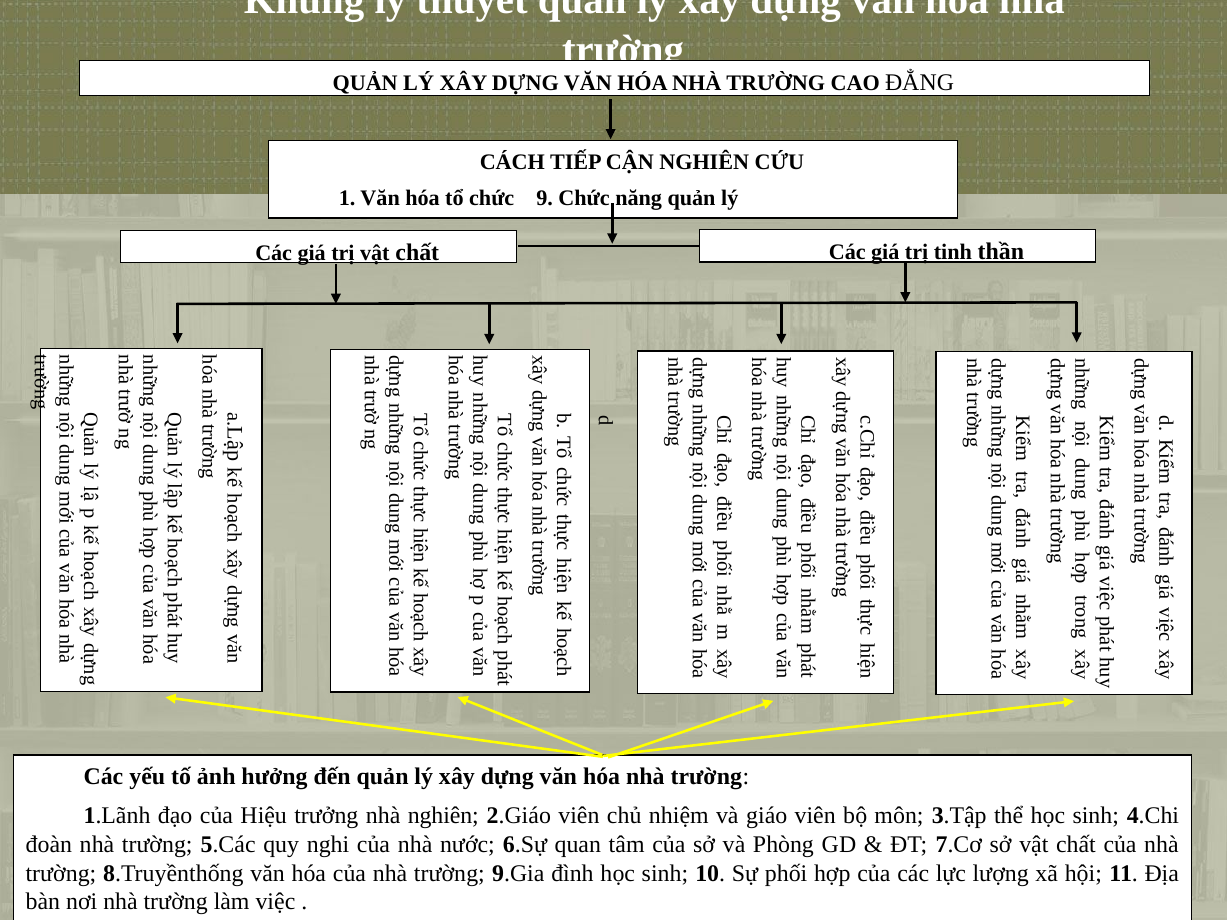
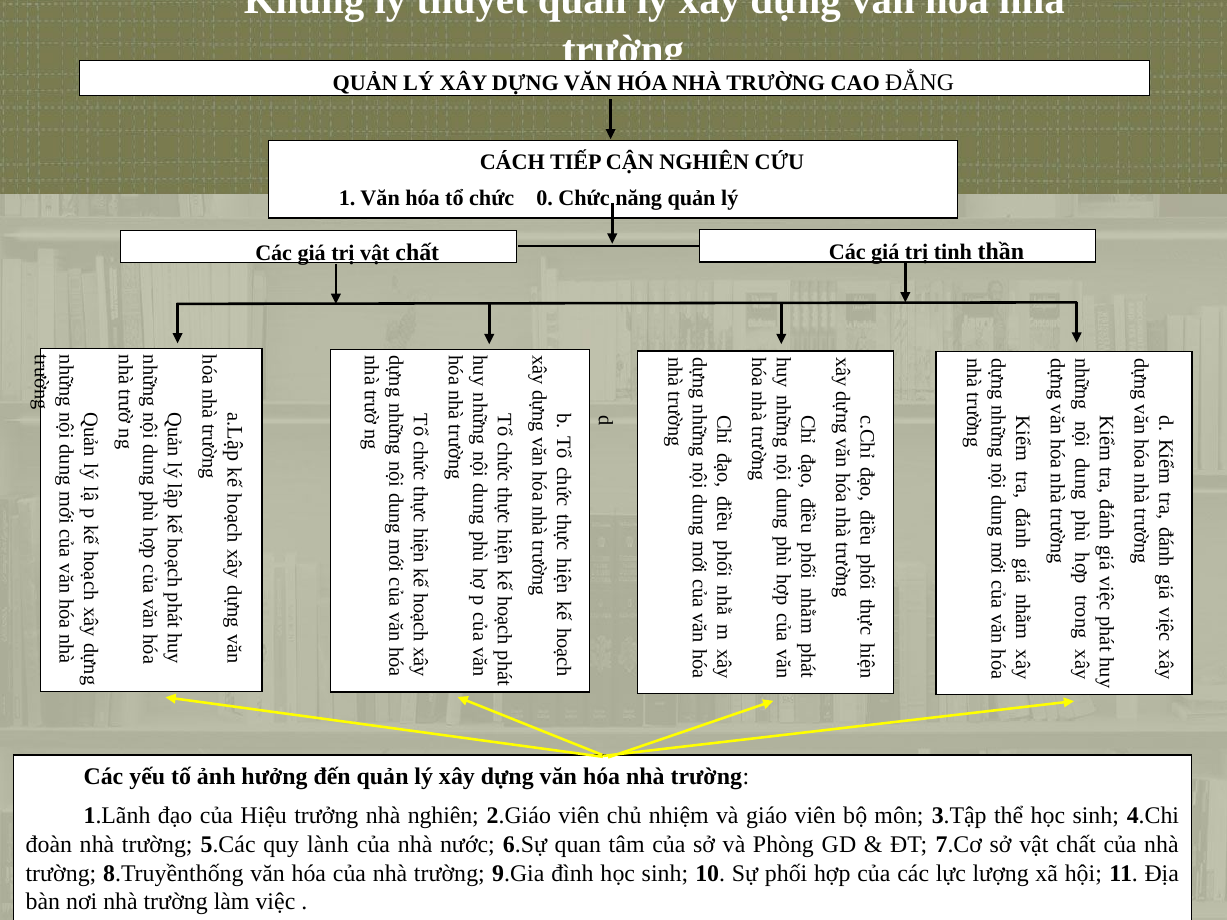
9: 9 -> 0 (545, 199)
nghi: nghi -> lành (328, 845)
